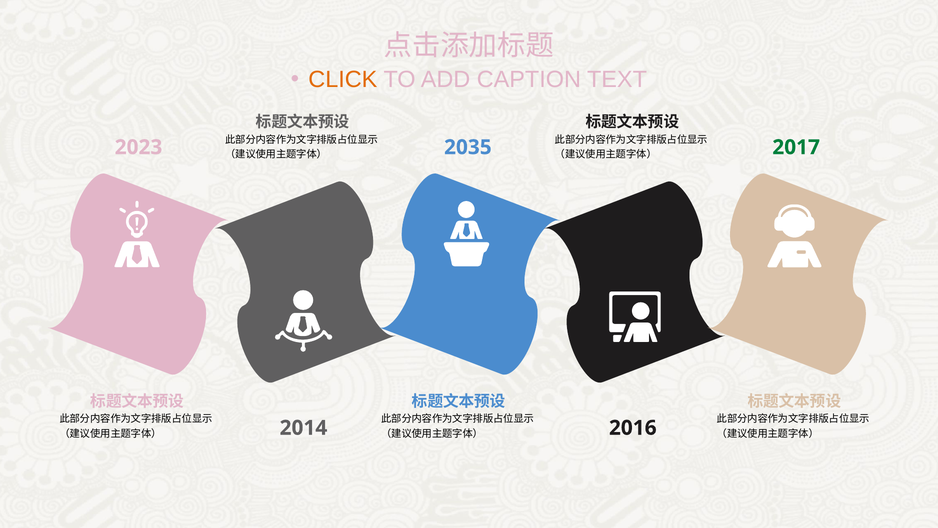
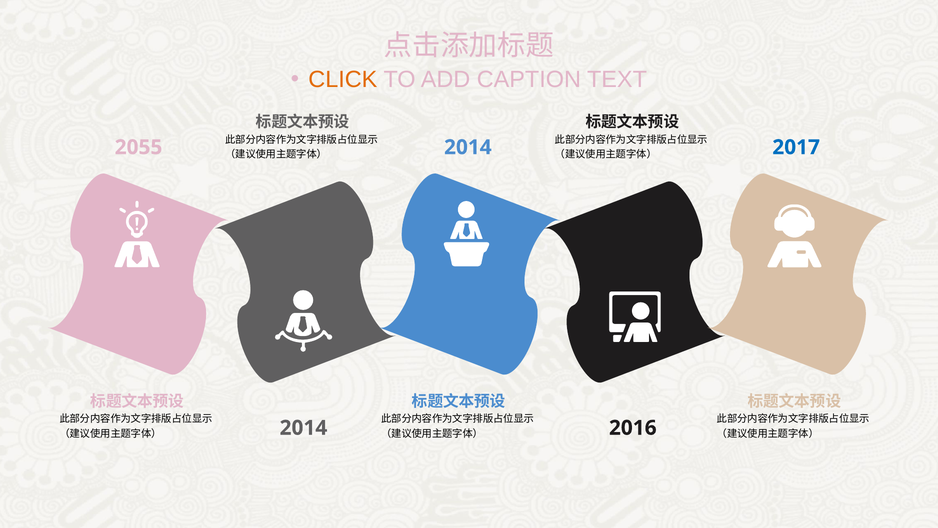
2023: 2023 -> 2055 (139, 147)
2035: 2035 -> 2014 (468, 147)
2017 colour: green -> blue (796, 147)
